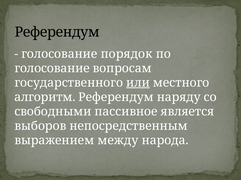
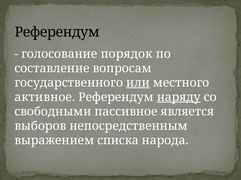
голосование: голосование -> составление (52, 69)
алгоритм: алгоритм -> активное (45, 97)
наряду underline: none -> present (179, 97)
между: между -> списка (118, 141)
